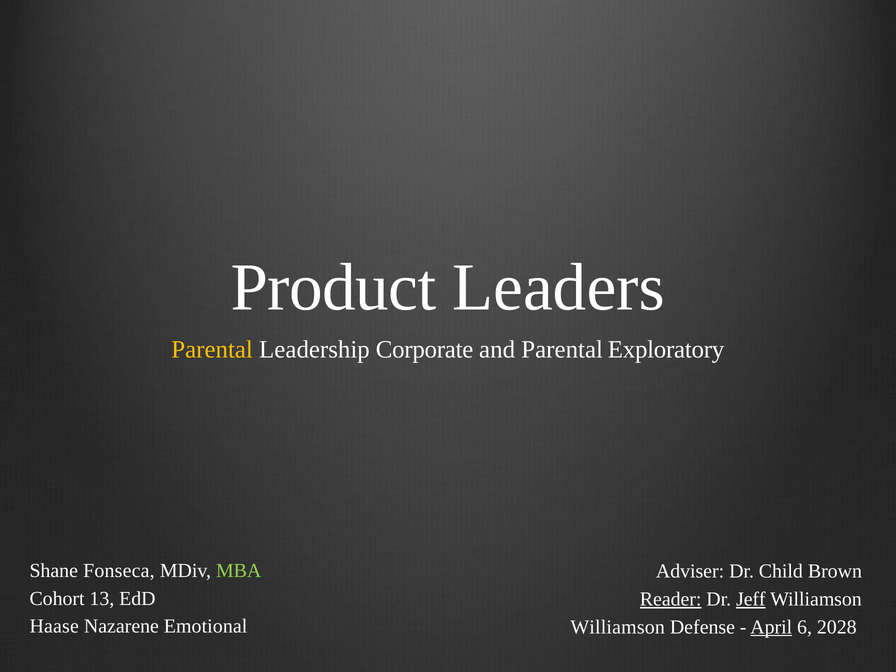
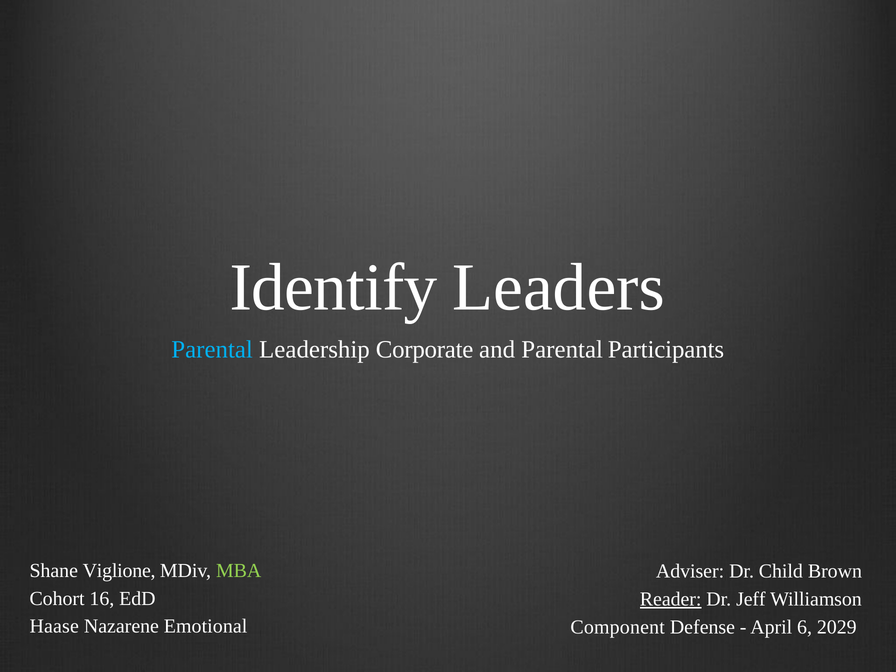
Product: Product -> Identify (334, 288)
Parental colour: yellow -> light blue (212, 350)
Exploratory: Exploratory -> Participants (666, 350)
Fonseca: Fonseca -> Viglione (119, 571)
13: 13 -> 16 (102, 599)
Jeff underline: present -> none (751, 599)
Williamson: Williamson -> Component (618, 627)
April underline: present -> none (771, 627)
2028: 2028 -> 2029 (837, 627)
